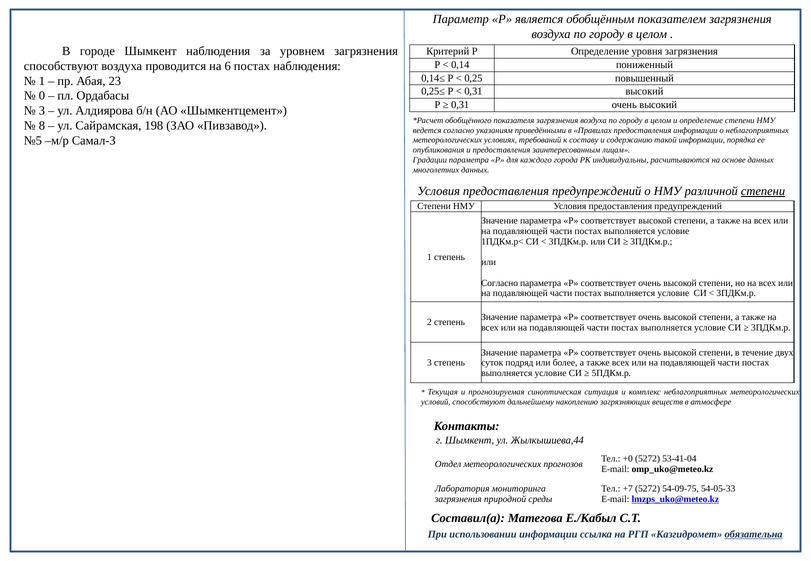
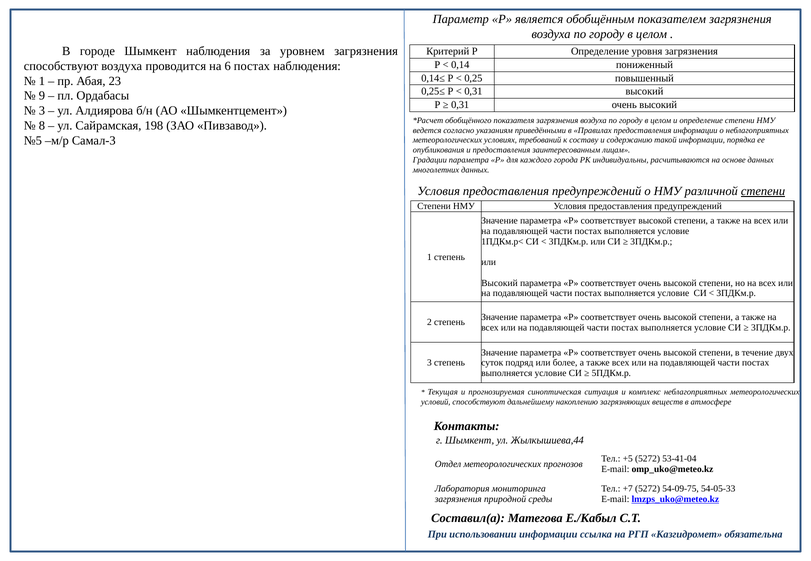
0: 0 -> 9 (42, 96)
Согласно: Согласно -> Высокий (499, 283)
+0: +0 -> +5 (628, 459)
обязательна underline: present -> none (754, 535)
